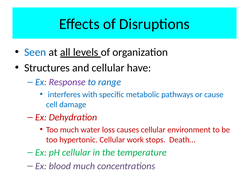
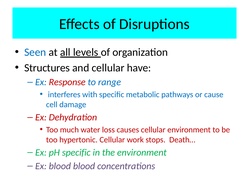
Response colour: purple -> red (67, 82)
pH cellular: cellular -> specific (76, 152)
the temperature: temperature -> environment (142, 152)
blood much: much -> blood (84, 166)
